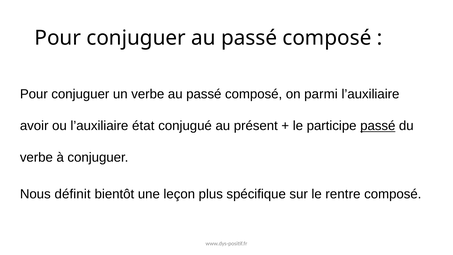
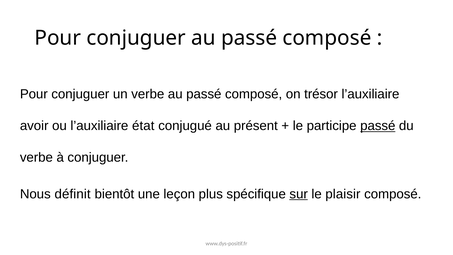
parmi: parmi -> trésor (321, 94)
sur underline: none -> present (299, 194)
rentre: rentre -> plaisir (343, 194)
